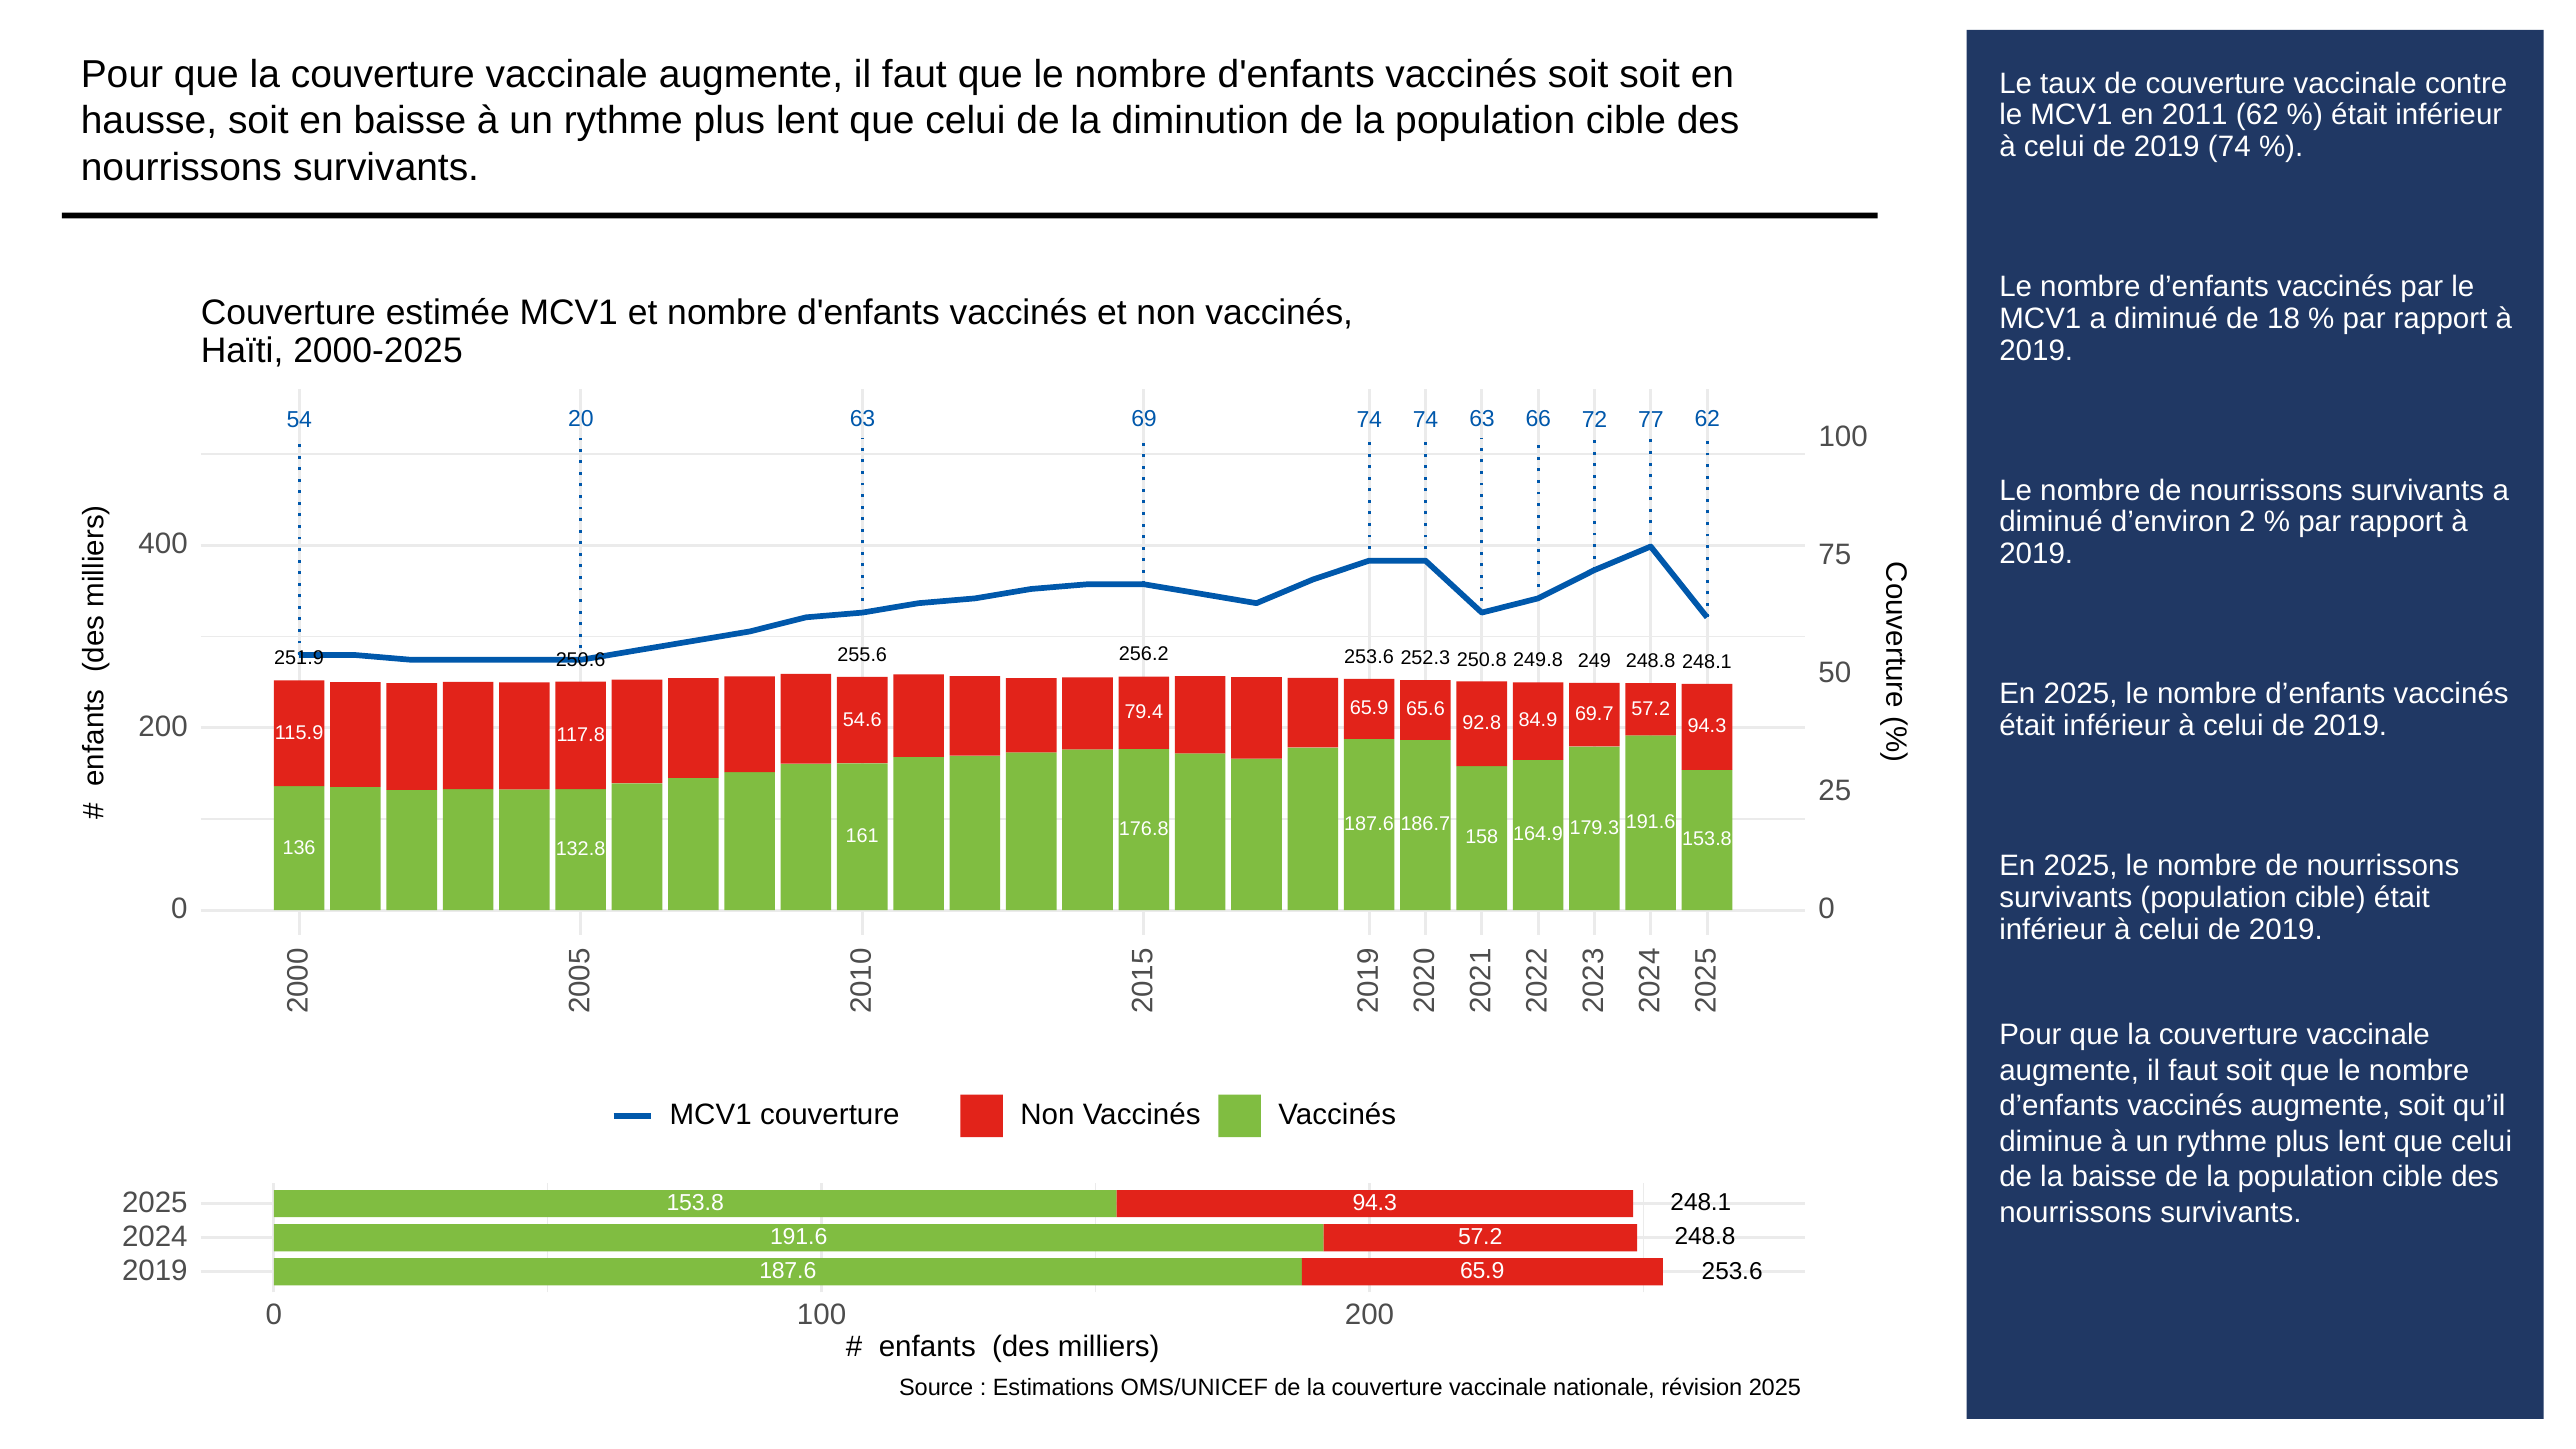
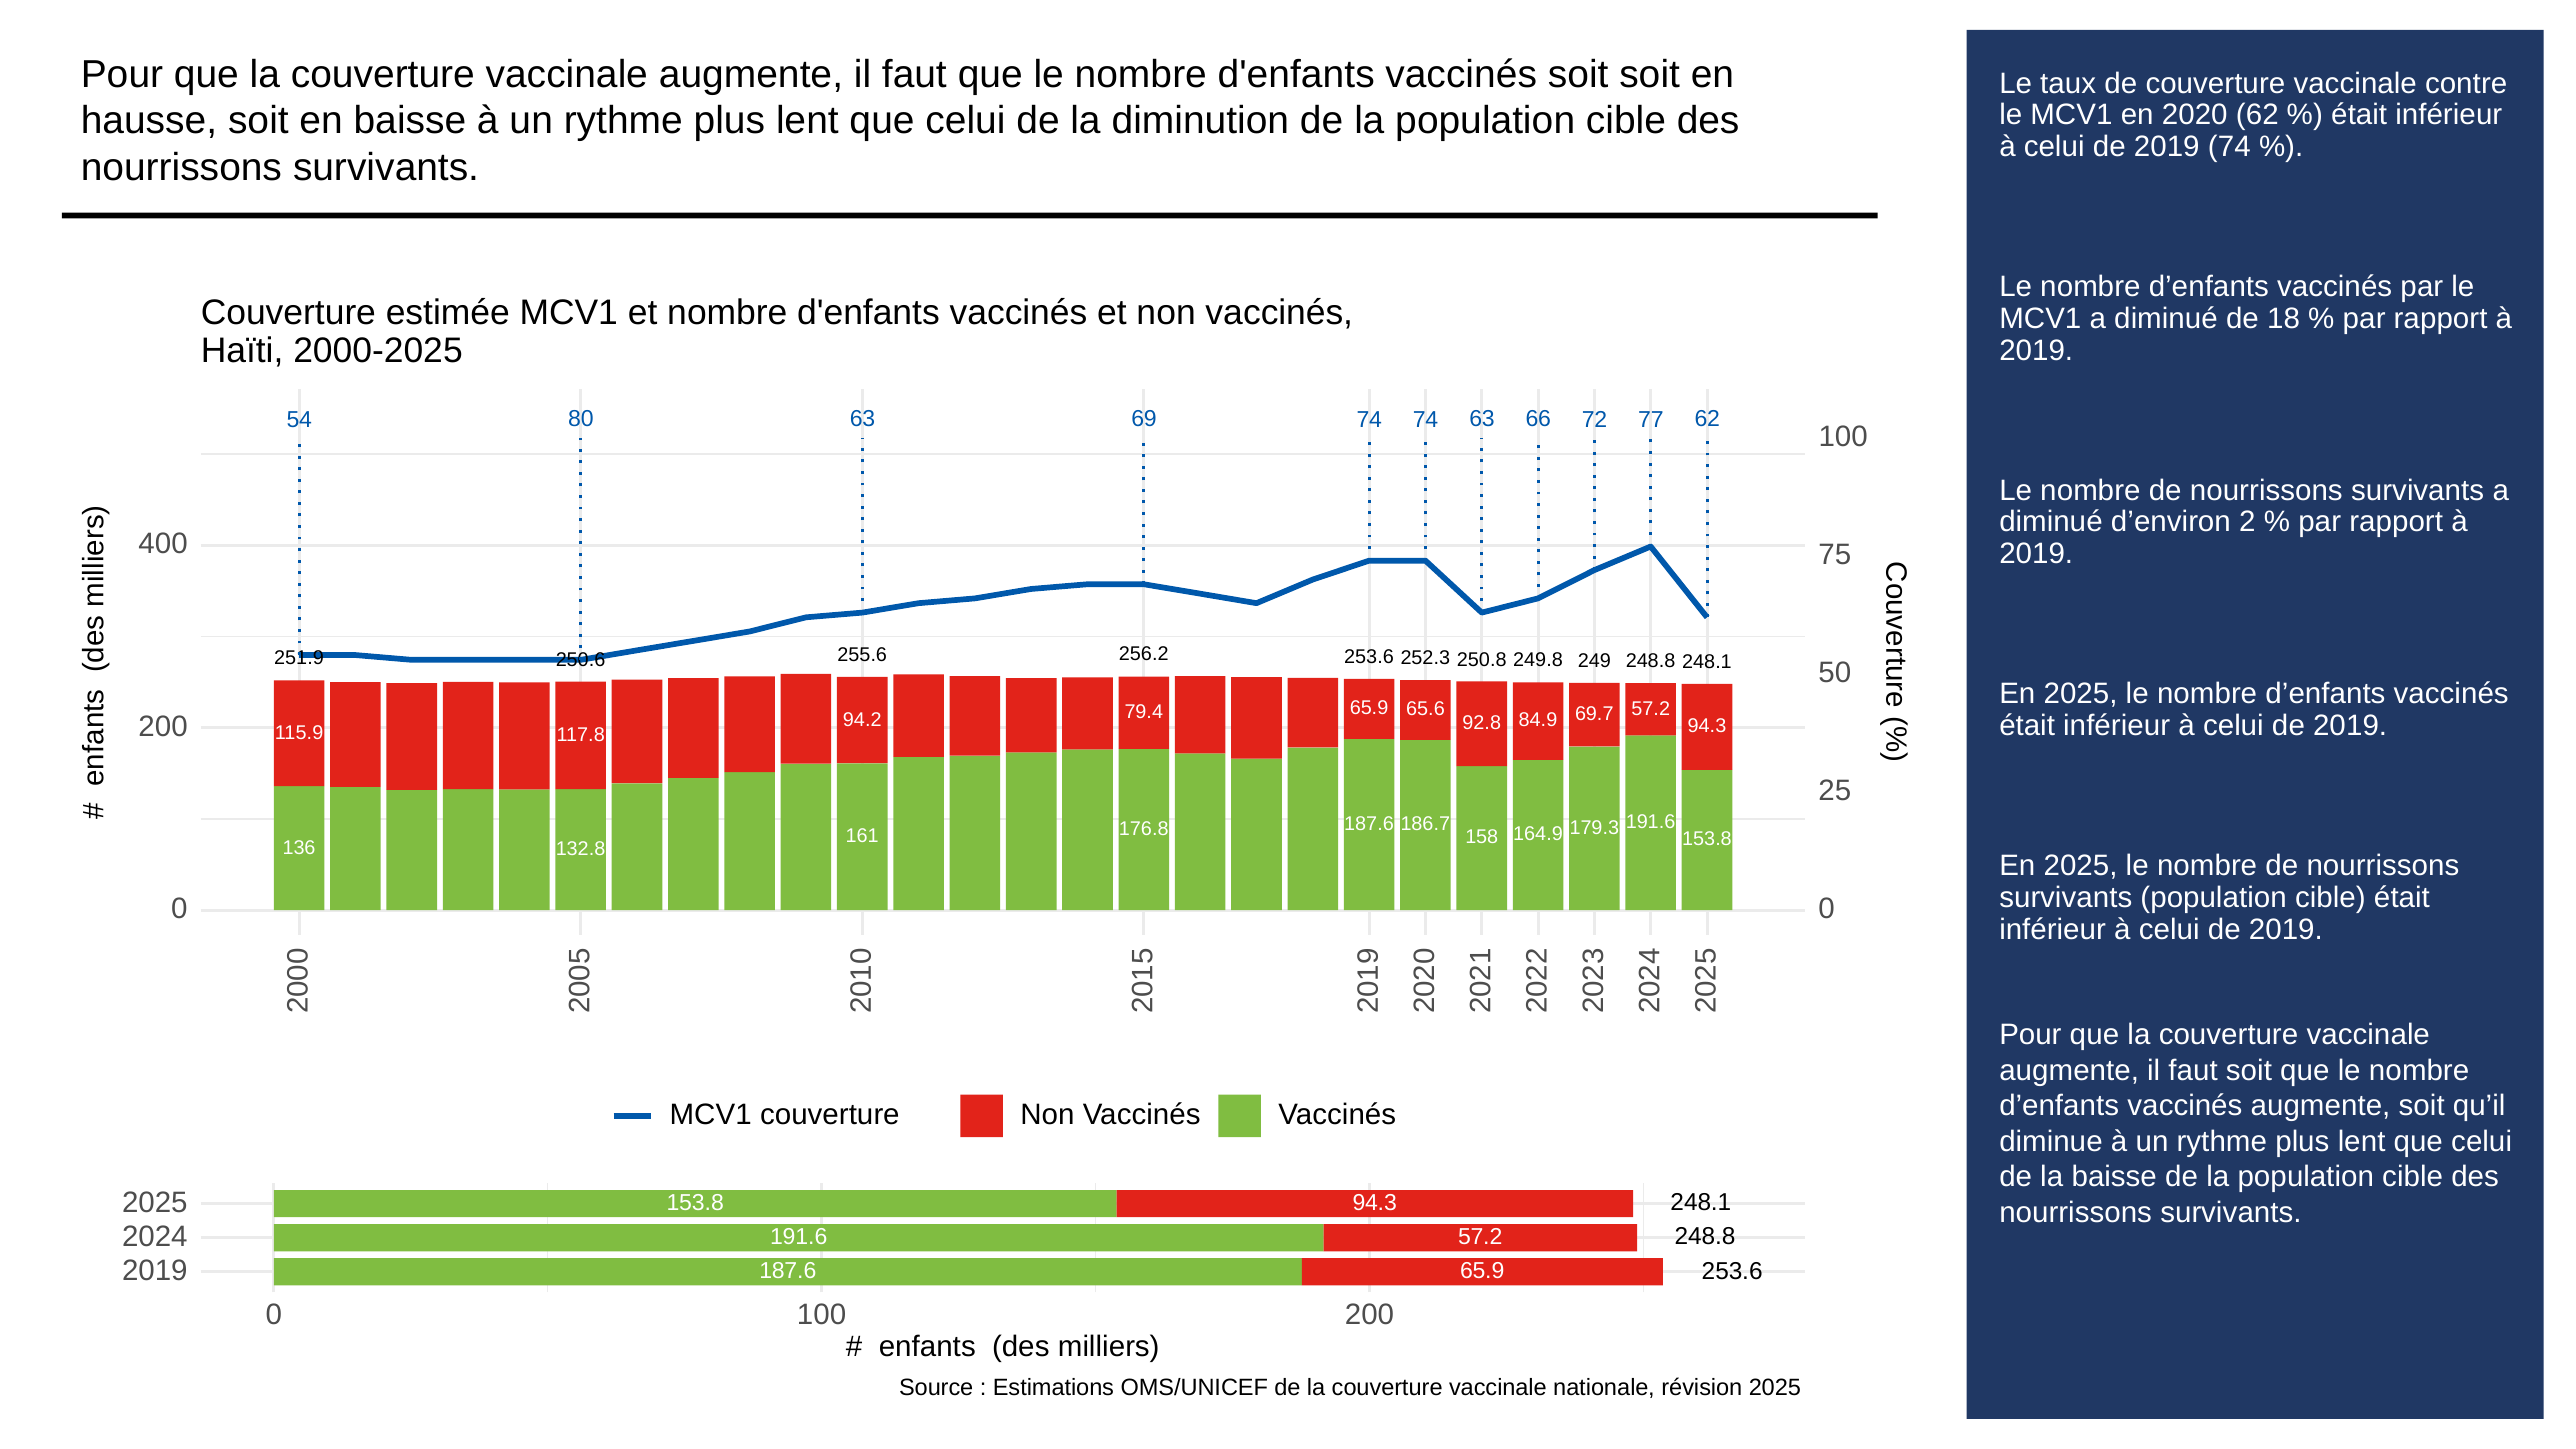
2011: 2011 -> 2020 (2195, 115)
20: 20 -> 80 (581, 419)
54.6: 54.6 -> 94.2 (862, 719)
